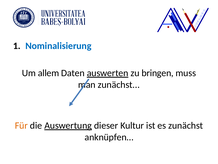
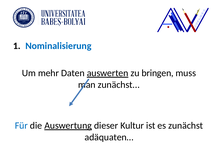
allem: allem -> mehr (48, 73)
Für colour: orange -> blue (21, 125)
anknüpfen…: anknüpfen… -> adäquaten… (109, 137)
